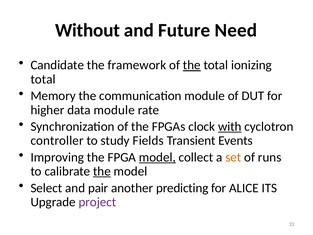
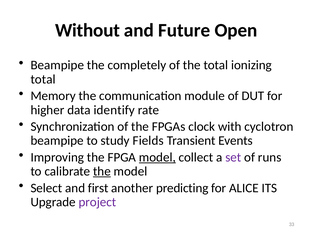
Need: Need -> Open (236, 30)
Candidate: Candidate -> Beampipe (57, 65)
framework: framework -> completely (137, 65)
the underline: present -> none (192, 65)
data module: module -> identify (114, 110)
with underline: present -> none (230, 126)
controller: controller -> beampipe (57, 141)
set colour: orange -> purple (233, 157)
pair: pair -> first (98, 188)
